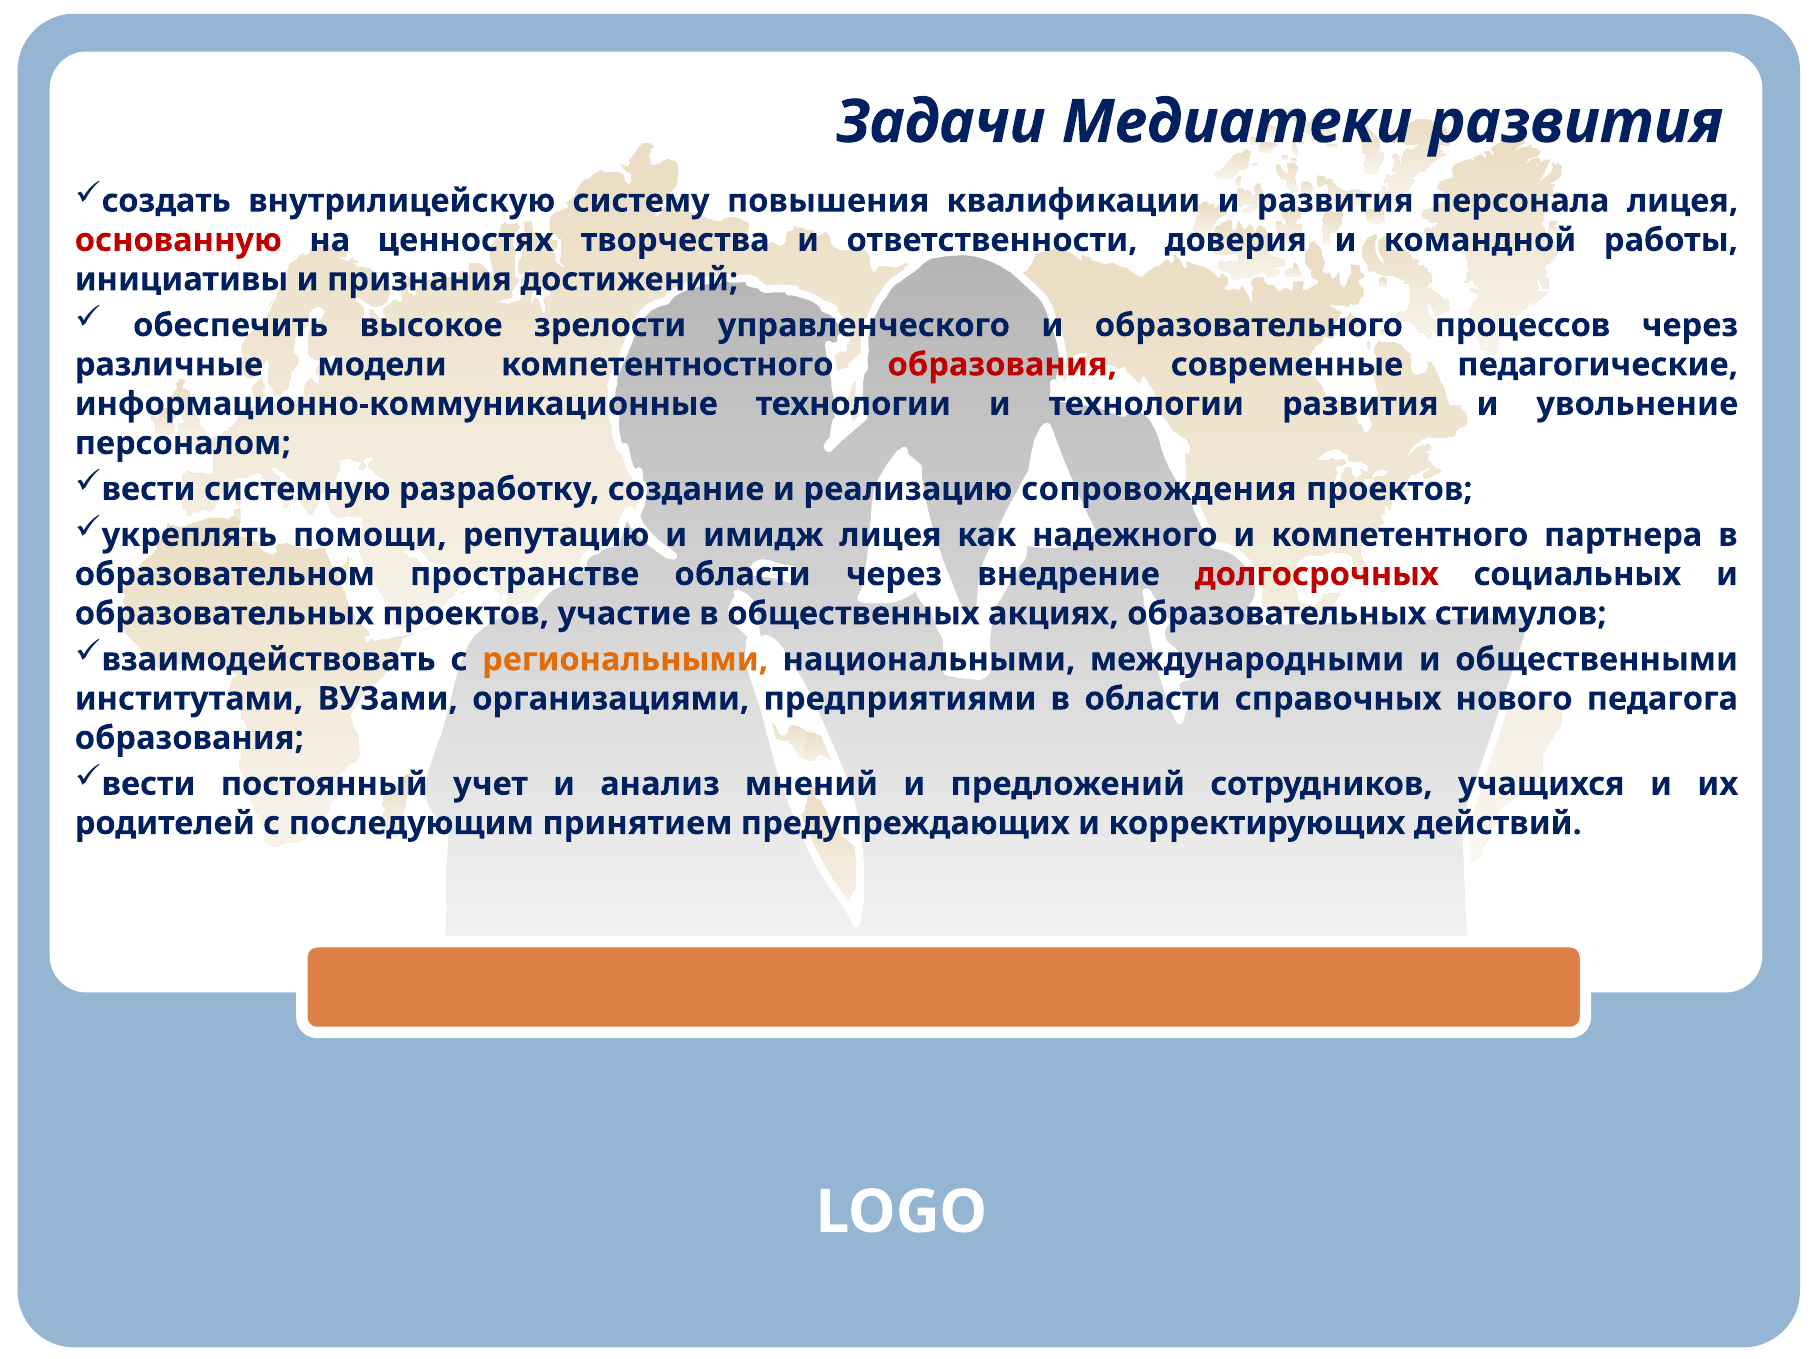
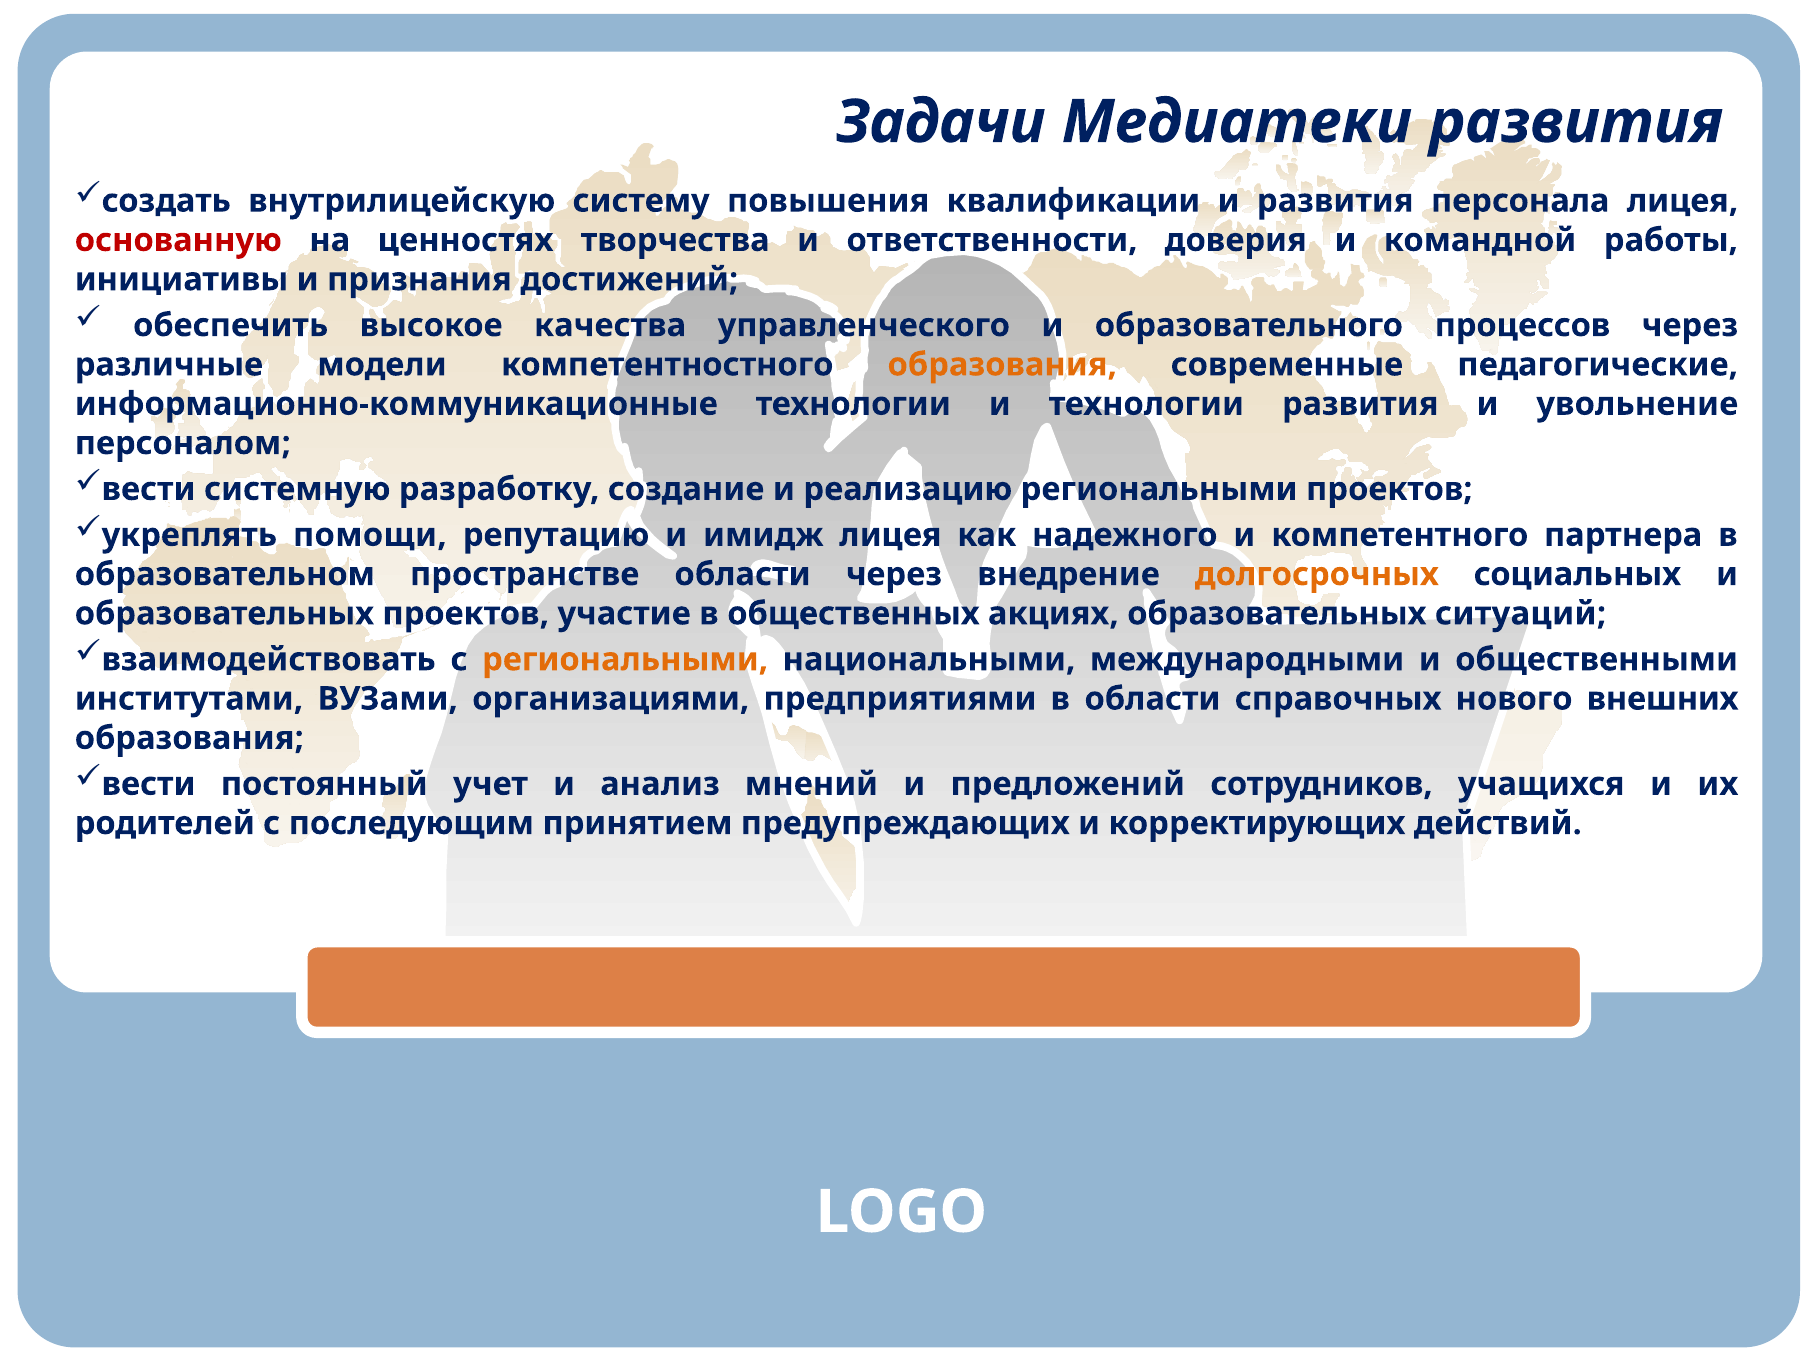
зрелости: зрелости -> качества (610, 325)
образования colour: red -> orange (1002, 365)
реализацию сопровождения: сопровождения -> региональными (1159, 489)
долгосрочных colour: red -> orange (1317, 574)
стимулов: стимулов -> ситуаций (1521, 614)
педагога: педагога -> внешних (1663, 699)
